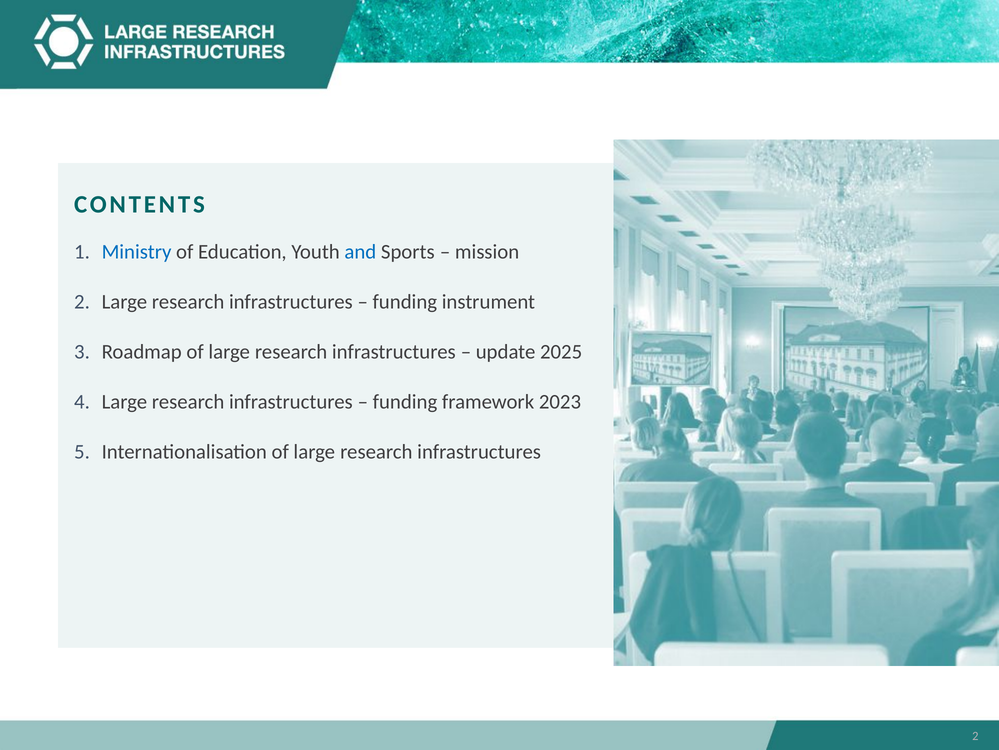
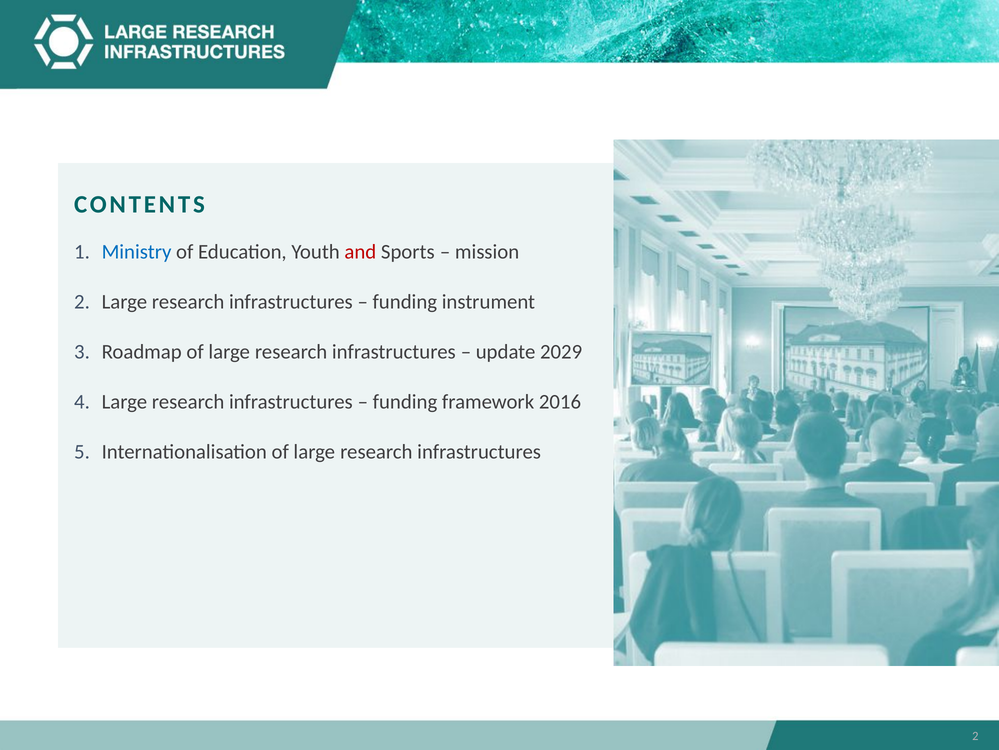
and colour: blue -> red (360, 252)
2025: 2025 -> 2029 (561, 352)
2023: 2023 -> 2016 (560, 402)
